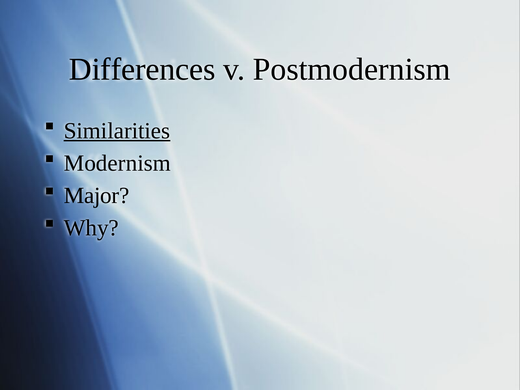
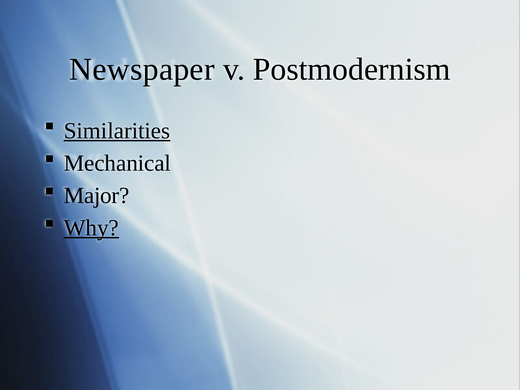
Differences: Differences -> Newspaper (142, 69)
Modernism: Modernism -> Mechanical (117, 163)
Why underline: none -> present (91, 228)
